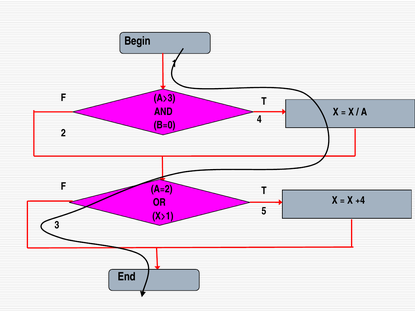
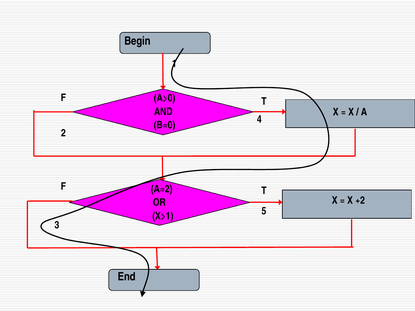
A>3: A>3 -> A>0 (165, 98)
+4: +4 -> +2 (360, 201)
